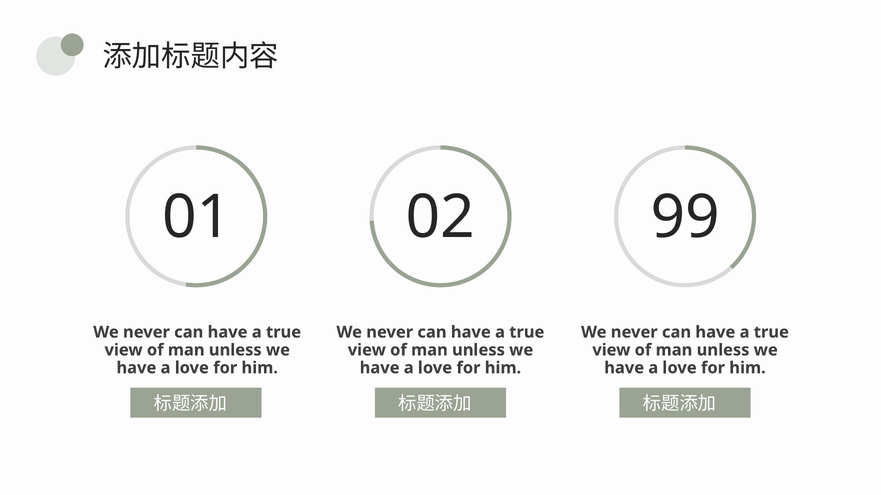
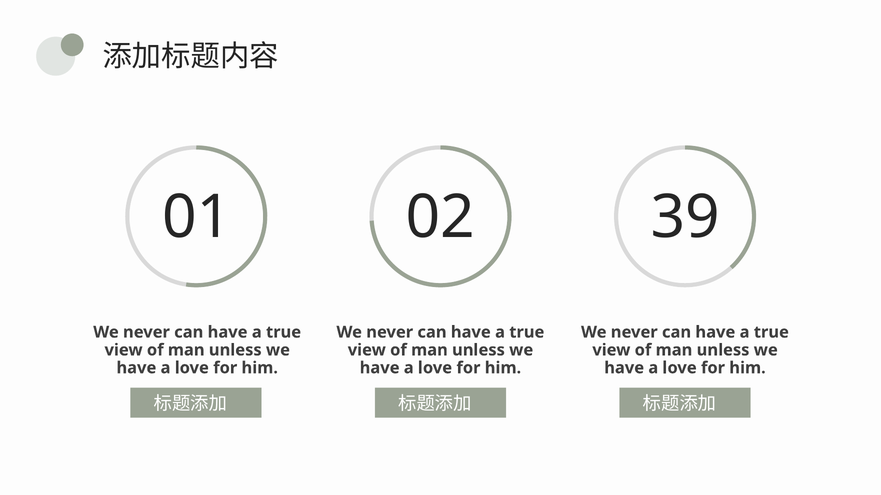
99: 99 -> 39 (685, 217)
